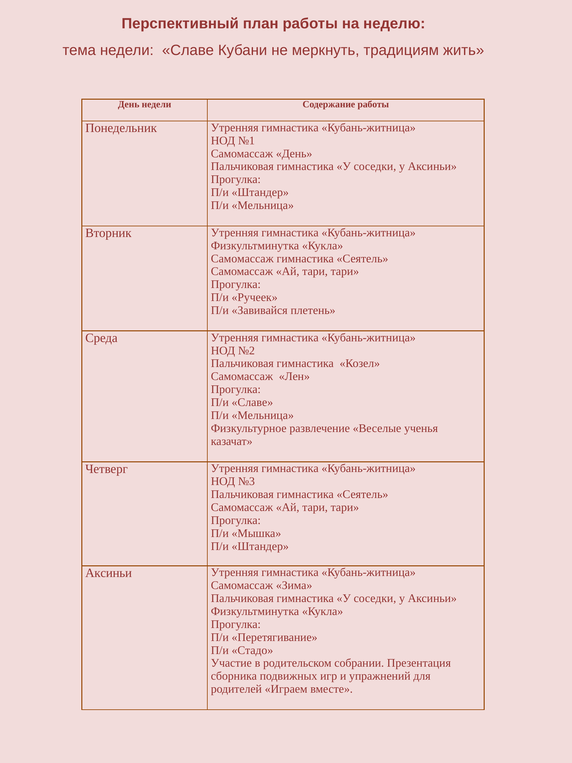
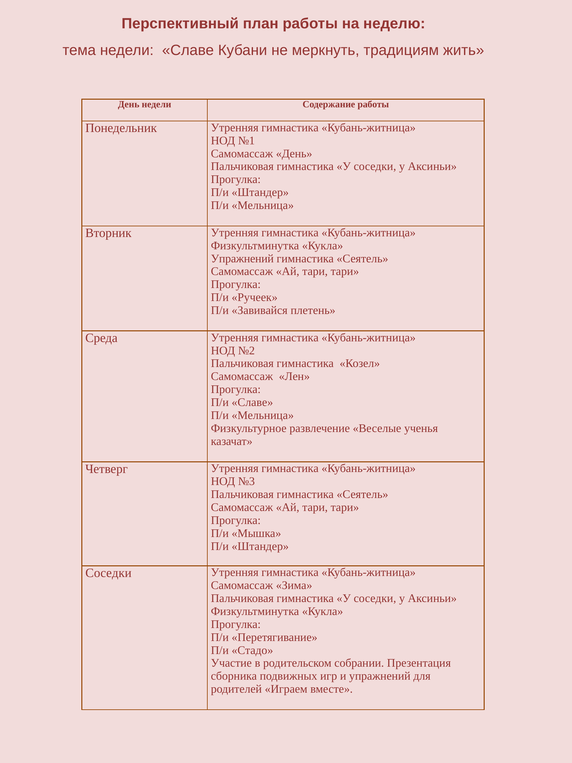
Самомассаж: Самомассаж -> Упражнений (242, 258)
Аксиньи: Аксиньи -> Соседки (108, 573)
